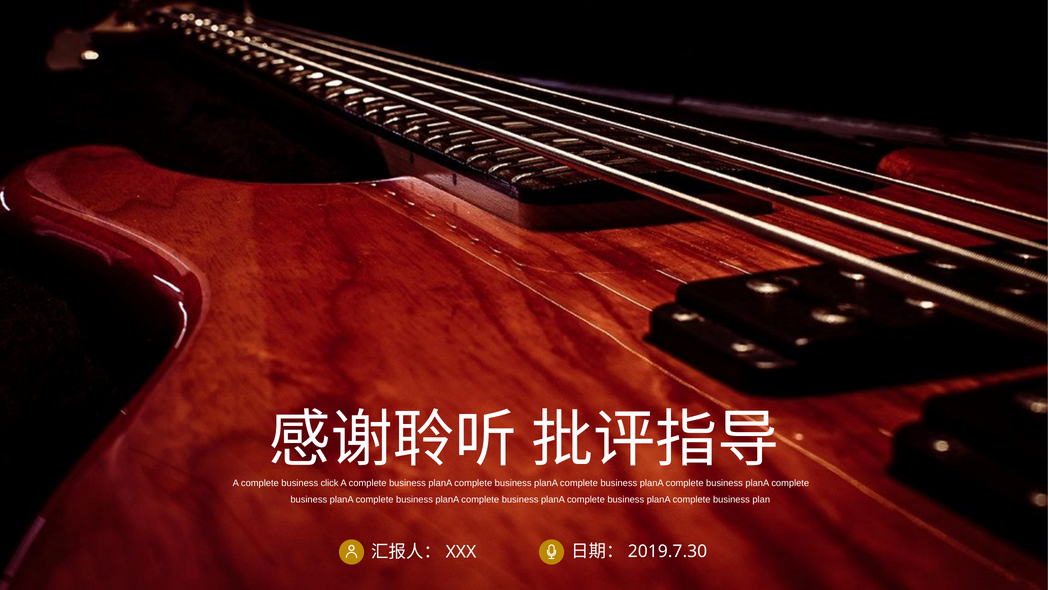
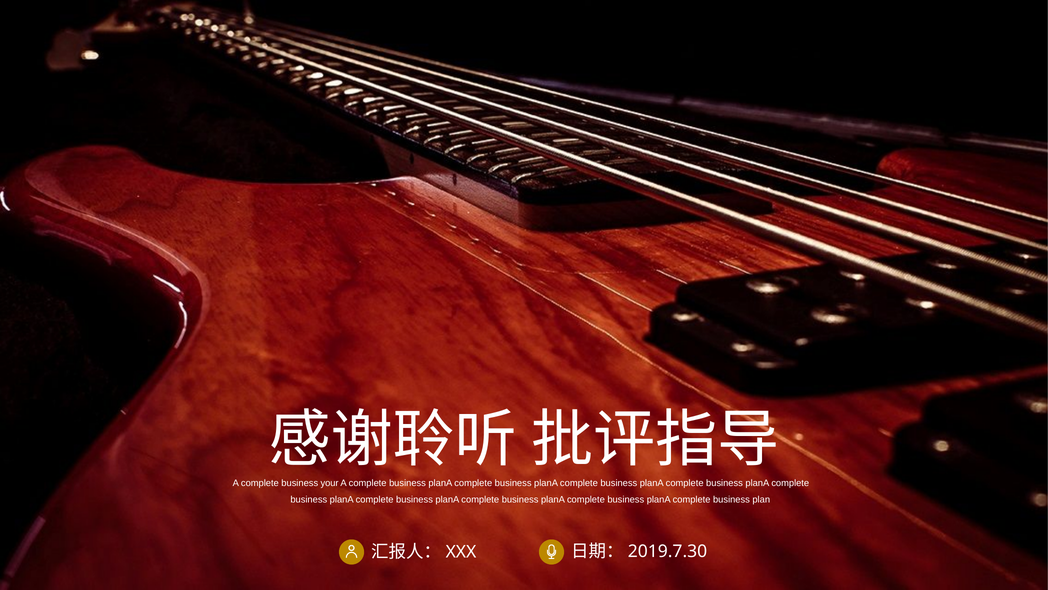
click: click -> your (330, 483)
